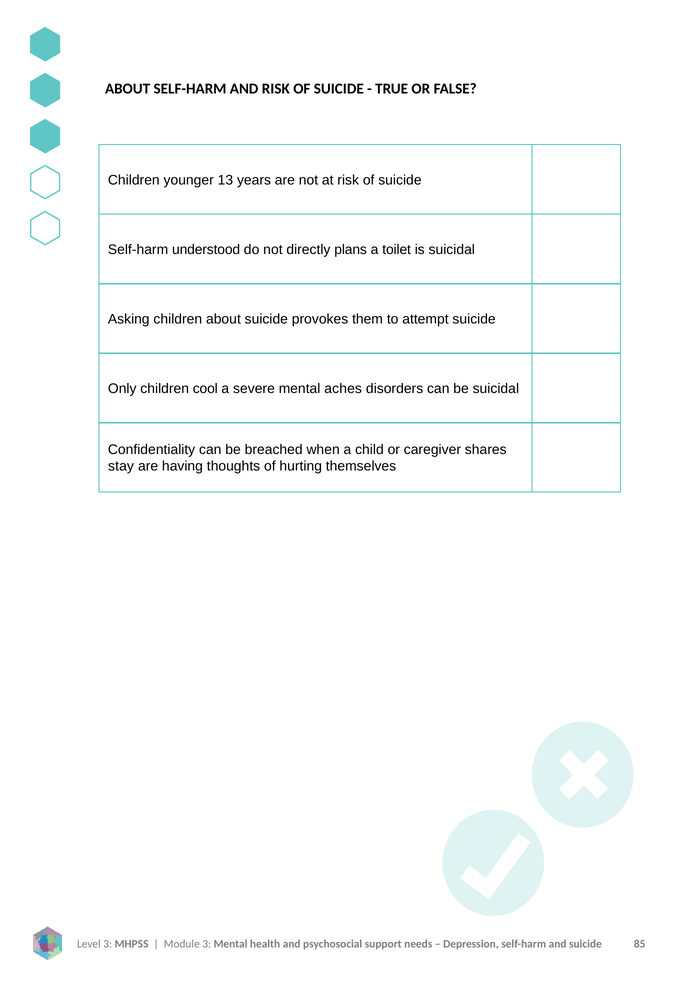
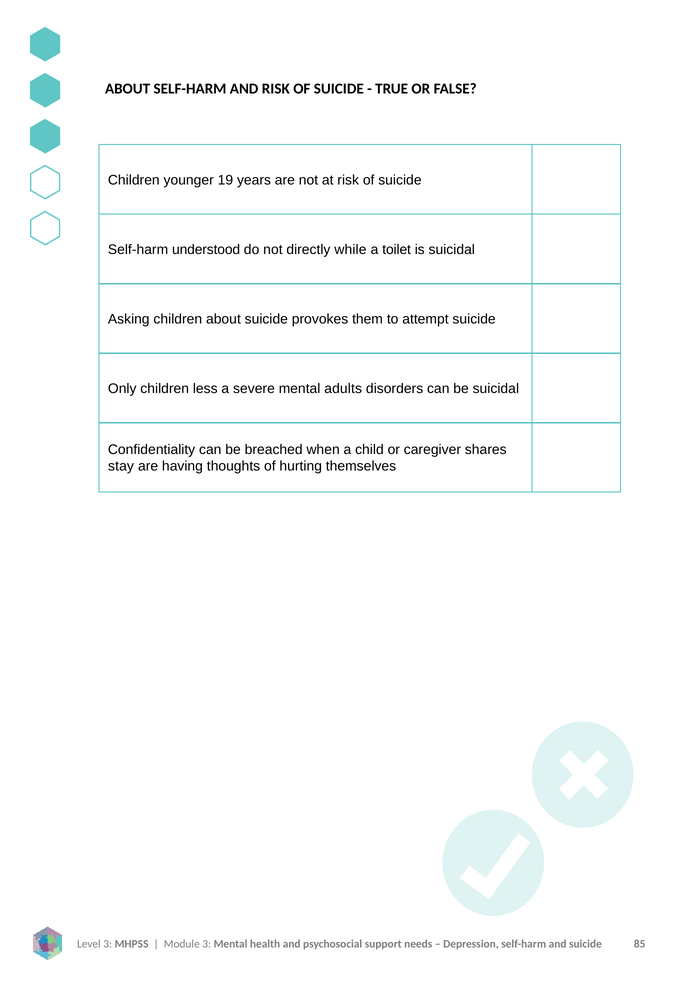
13: 13 -> 19 (225, 180)
plans: plans -> while (350, 250)
cool: cool -> less (205, 389)
aches: aches -> adults (343, 389)
